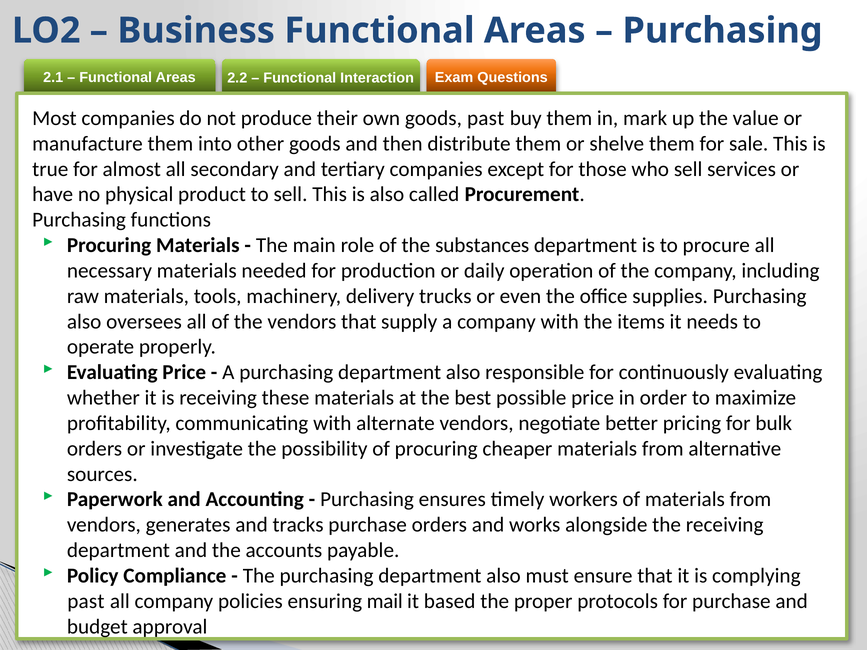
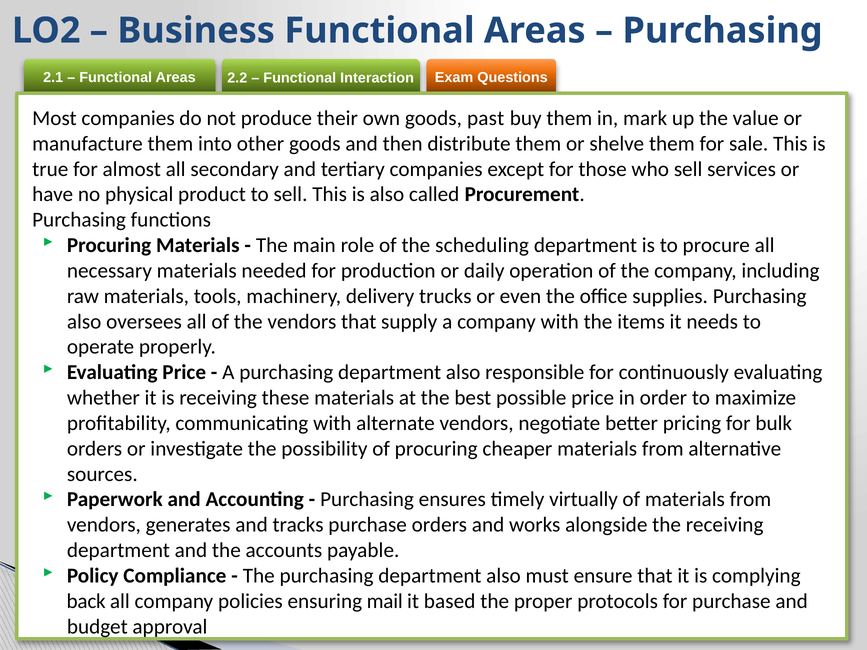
substances: substances -> scheduling (482, 245)
workers: workers -> virtually (584, 500)
past: past -> back (86, 601)
